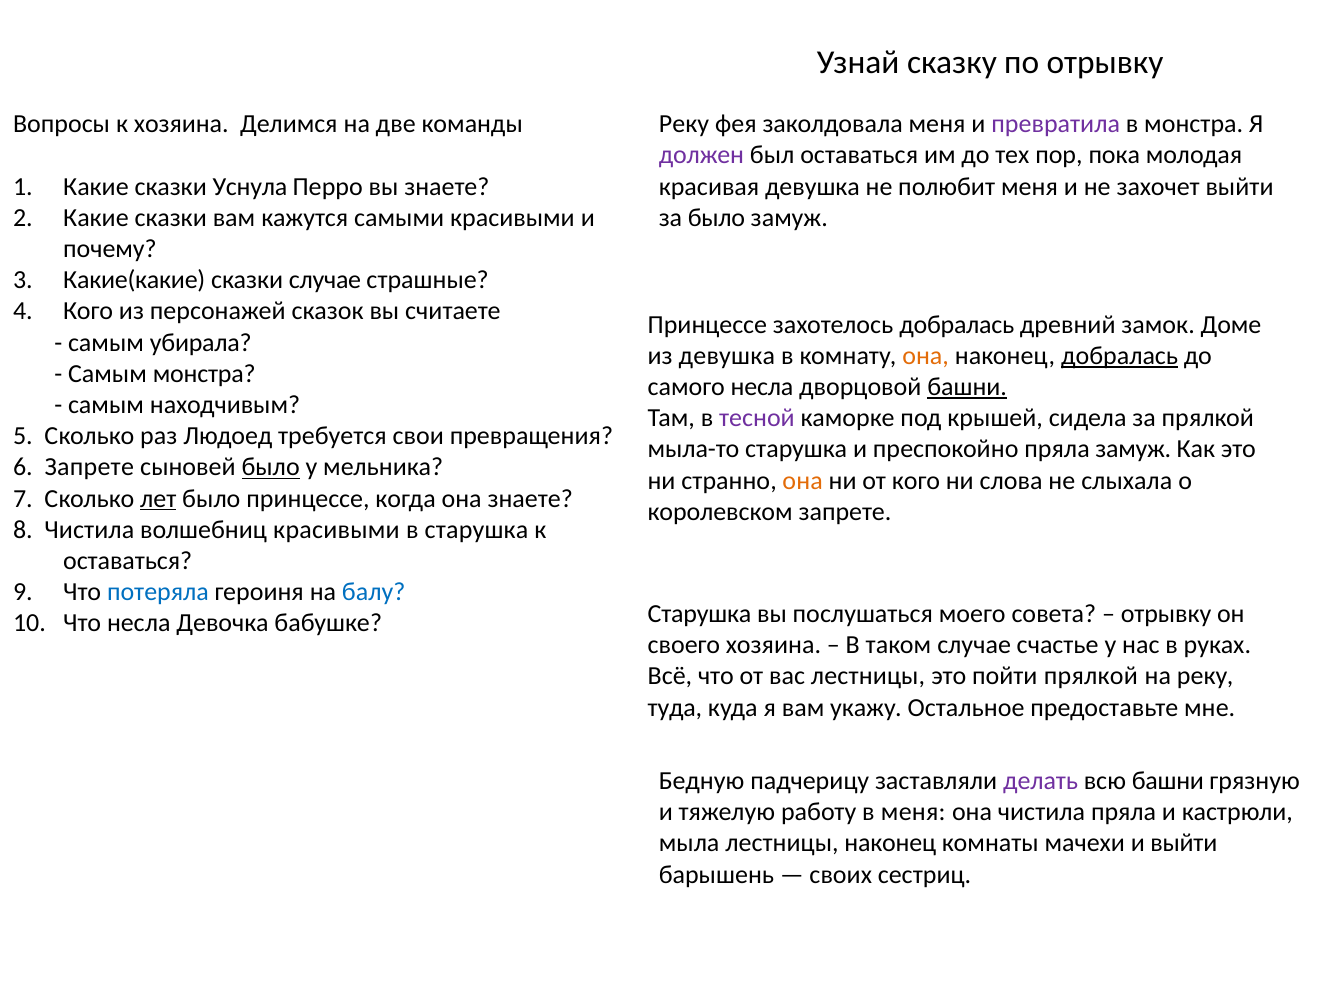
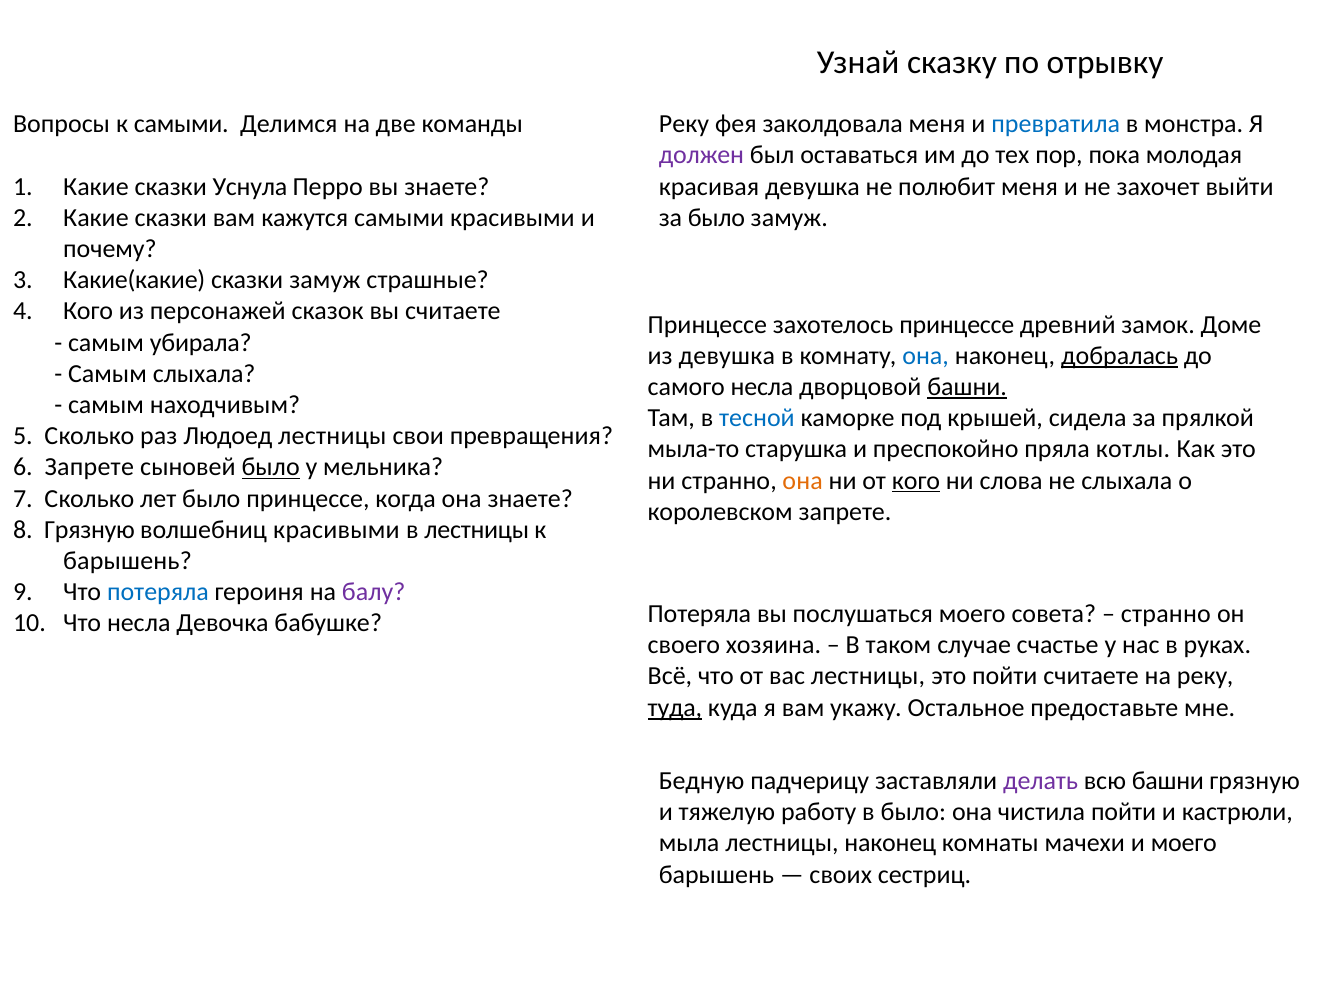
к хозяина: хозяина -> самыми (181, 124)
превратила colour: purple -> blue (1056, 124)
сказки случае: случае -> замуж (325, 280)
захотелось добралась: добралась -> принцессе (957, 325)
она colour: orange -> blue (926, 356)
Самым монстра: монстра -> слыхала (204, 374)
тесной colour: purple -> blue (757, 418)
Людоед требуется: требуется -> лестницы (332, 436)
пряла замуж: замуж -> котлы (1133, 449)
кого underline: none -> present (916, 481)
лет underline: present -> none (158, 498)
8 Чистила: Чистила -> Грязную (90, 530)
в старушка: старушка -> лестницы (477, 530)
оставаться: оставаться -> барышень (128, 561)
балу colour: blue -> purple (374, 592)
Старушка: Старушка -> Потеряла (699, 614)
отрывку: отрывку -> странно (1166, 614)
пойти прялкой: прялкой -> считаете (1091, 676)
туда underline: none -> present (675, 708)
в меня: меня -> было (913, 812)
чистила пряла: пряла -> пойти (1124, 812)
и выйти: выйти -> моего (1184, 843)
